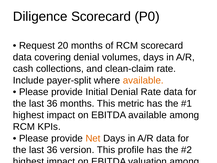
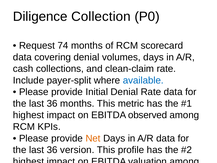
Diligence Scorecard: Scorecard -> Collection (101, 16)
20: 20 -> 74 (63, 46)
available colour: orange -> blue (143, 80)
EBITDA available: available -> observed (148, 115)
